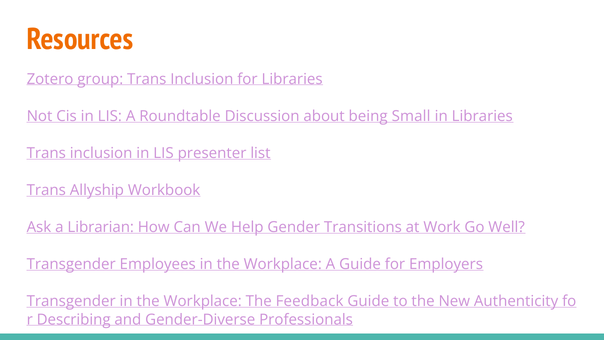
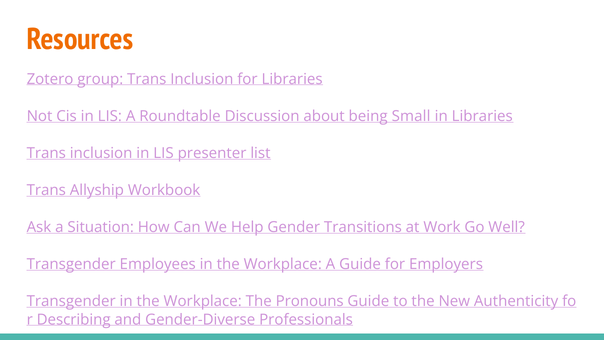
Librarian: Librarian -> Situation (101, 227)
Feedback: Feedback -> Pronouns (310, 301)
